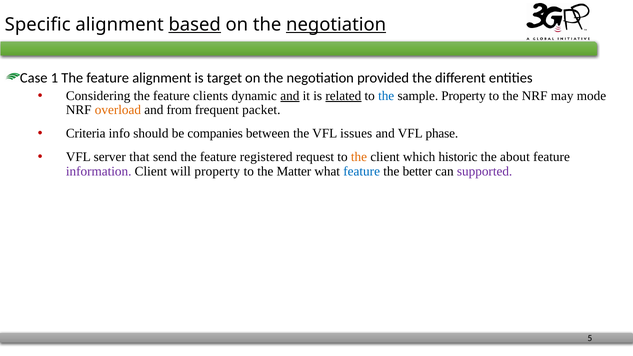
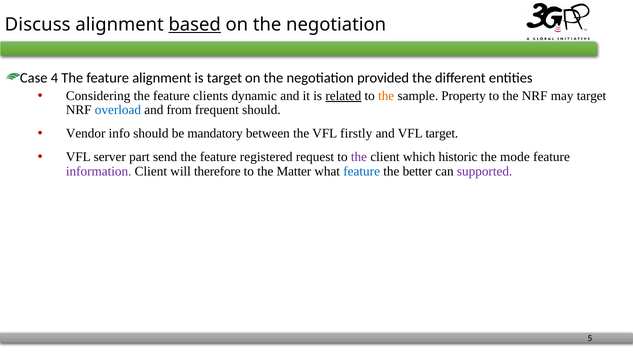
Specific: Specific -> Discuss (38, 25)
negotiation underline: present -> none (336, 25)
1: 1 -> 4 (54, 78)
and underline: present -> none (290, 96)
the colour: blue -> orange (386, 96)
may mode: mode -> target (592, 96)
overload colour: orange -> blue (118, 110)
frequent packet: packet -> should (261, 110)
Criteria: Criteria -> Vendor (86, 134)
companies: companies -> mandatory (215, 134)
issues: issues -> firstly (356, 134)
VFL phase: phase -> target (442, 134)
that: that -> part (139, 157)
the colour: orange -> purple (359, 157)
about: about -> mode (515, 157)
will property: property -> therefore (217, 171)
